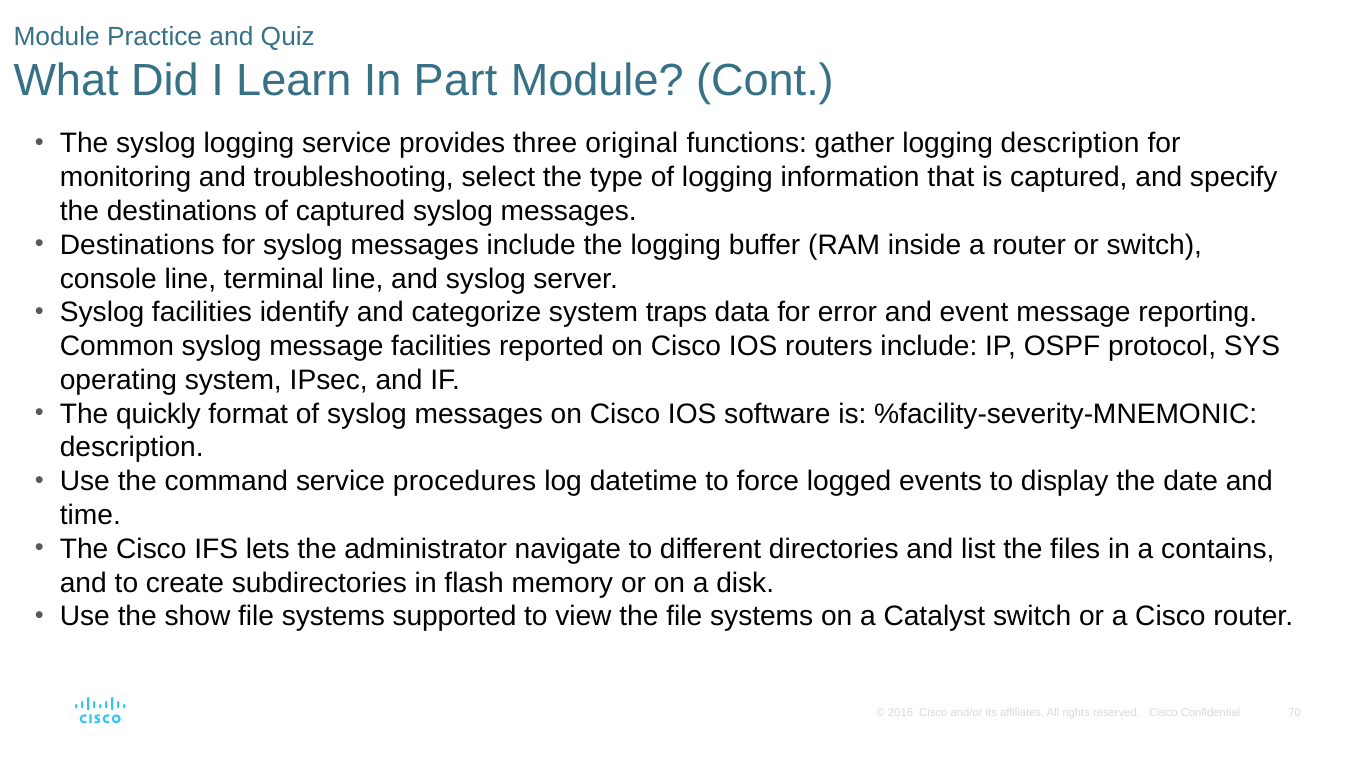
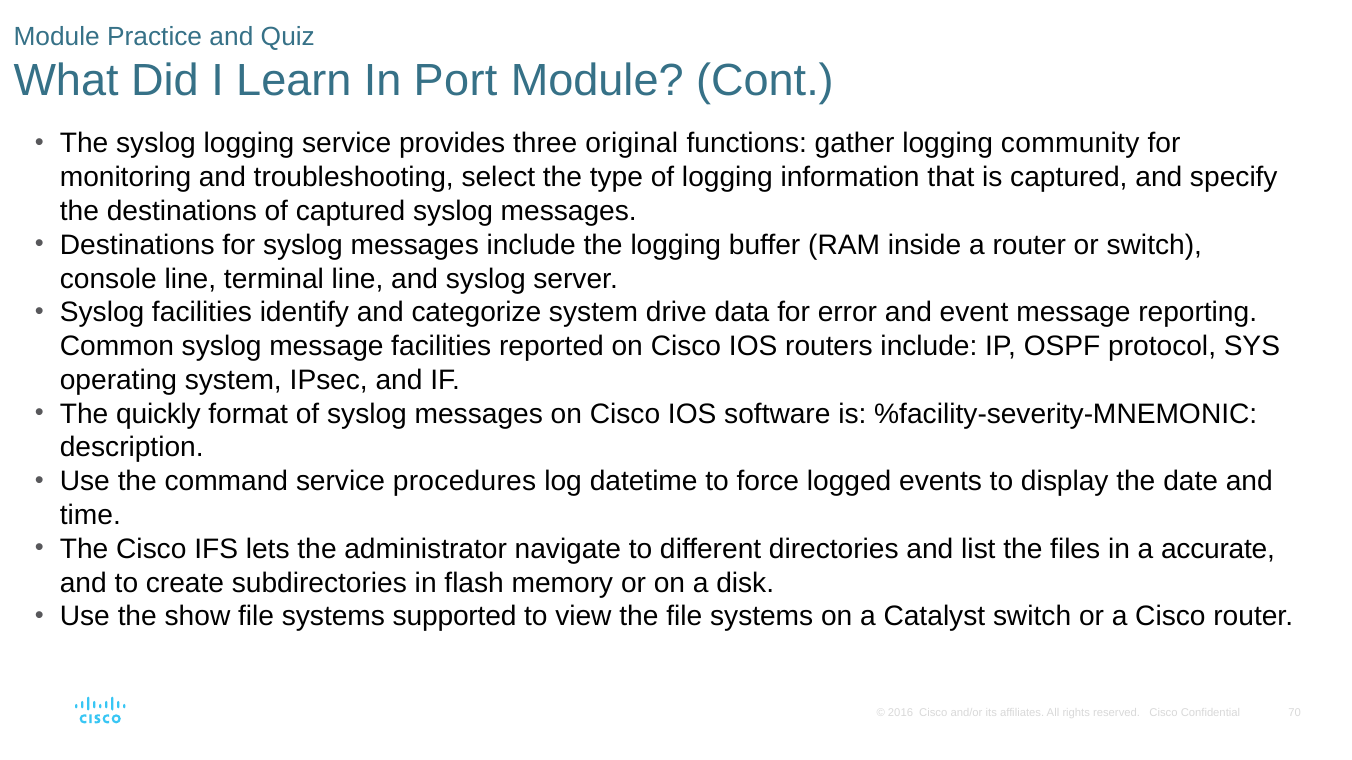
Part: Part -> Port (455, 81)
logging description: description -> community (1070, 144)
traps: traps -> drive (676, 313)
contains: contains -> accurate (1218, 549)
